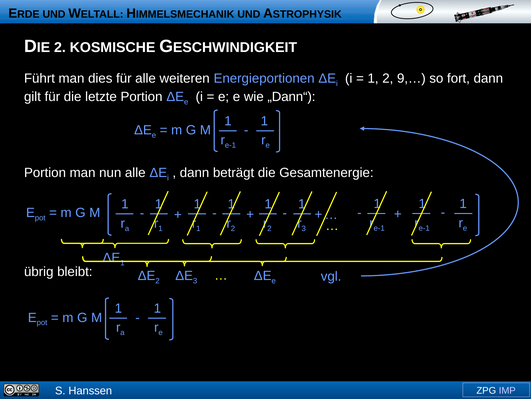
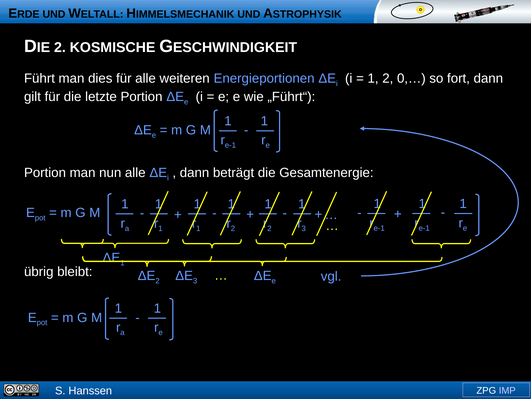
9,…: 9,… -> 0,… (411, 78)
„Dann“: „Dann“ -> „Führt“ (291, 96)
